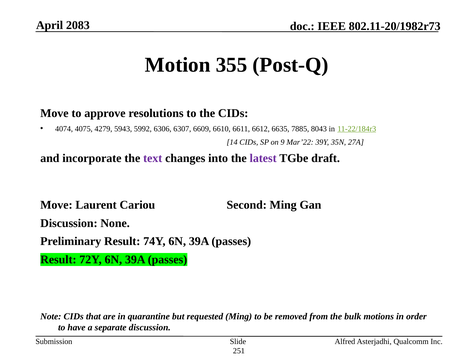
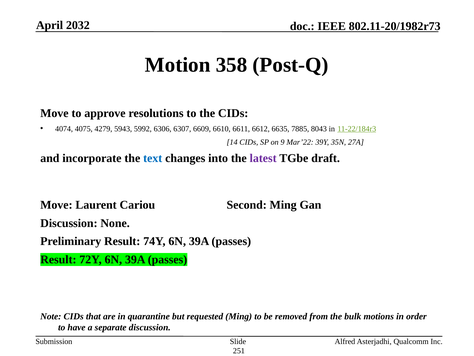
2083: 2083 -> 2032 (78, 25)
355: 355 -> 358 (232, 65)
text colour: purple -> blue (153, 158)
